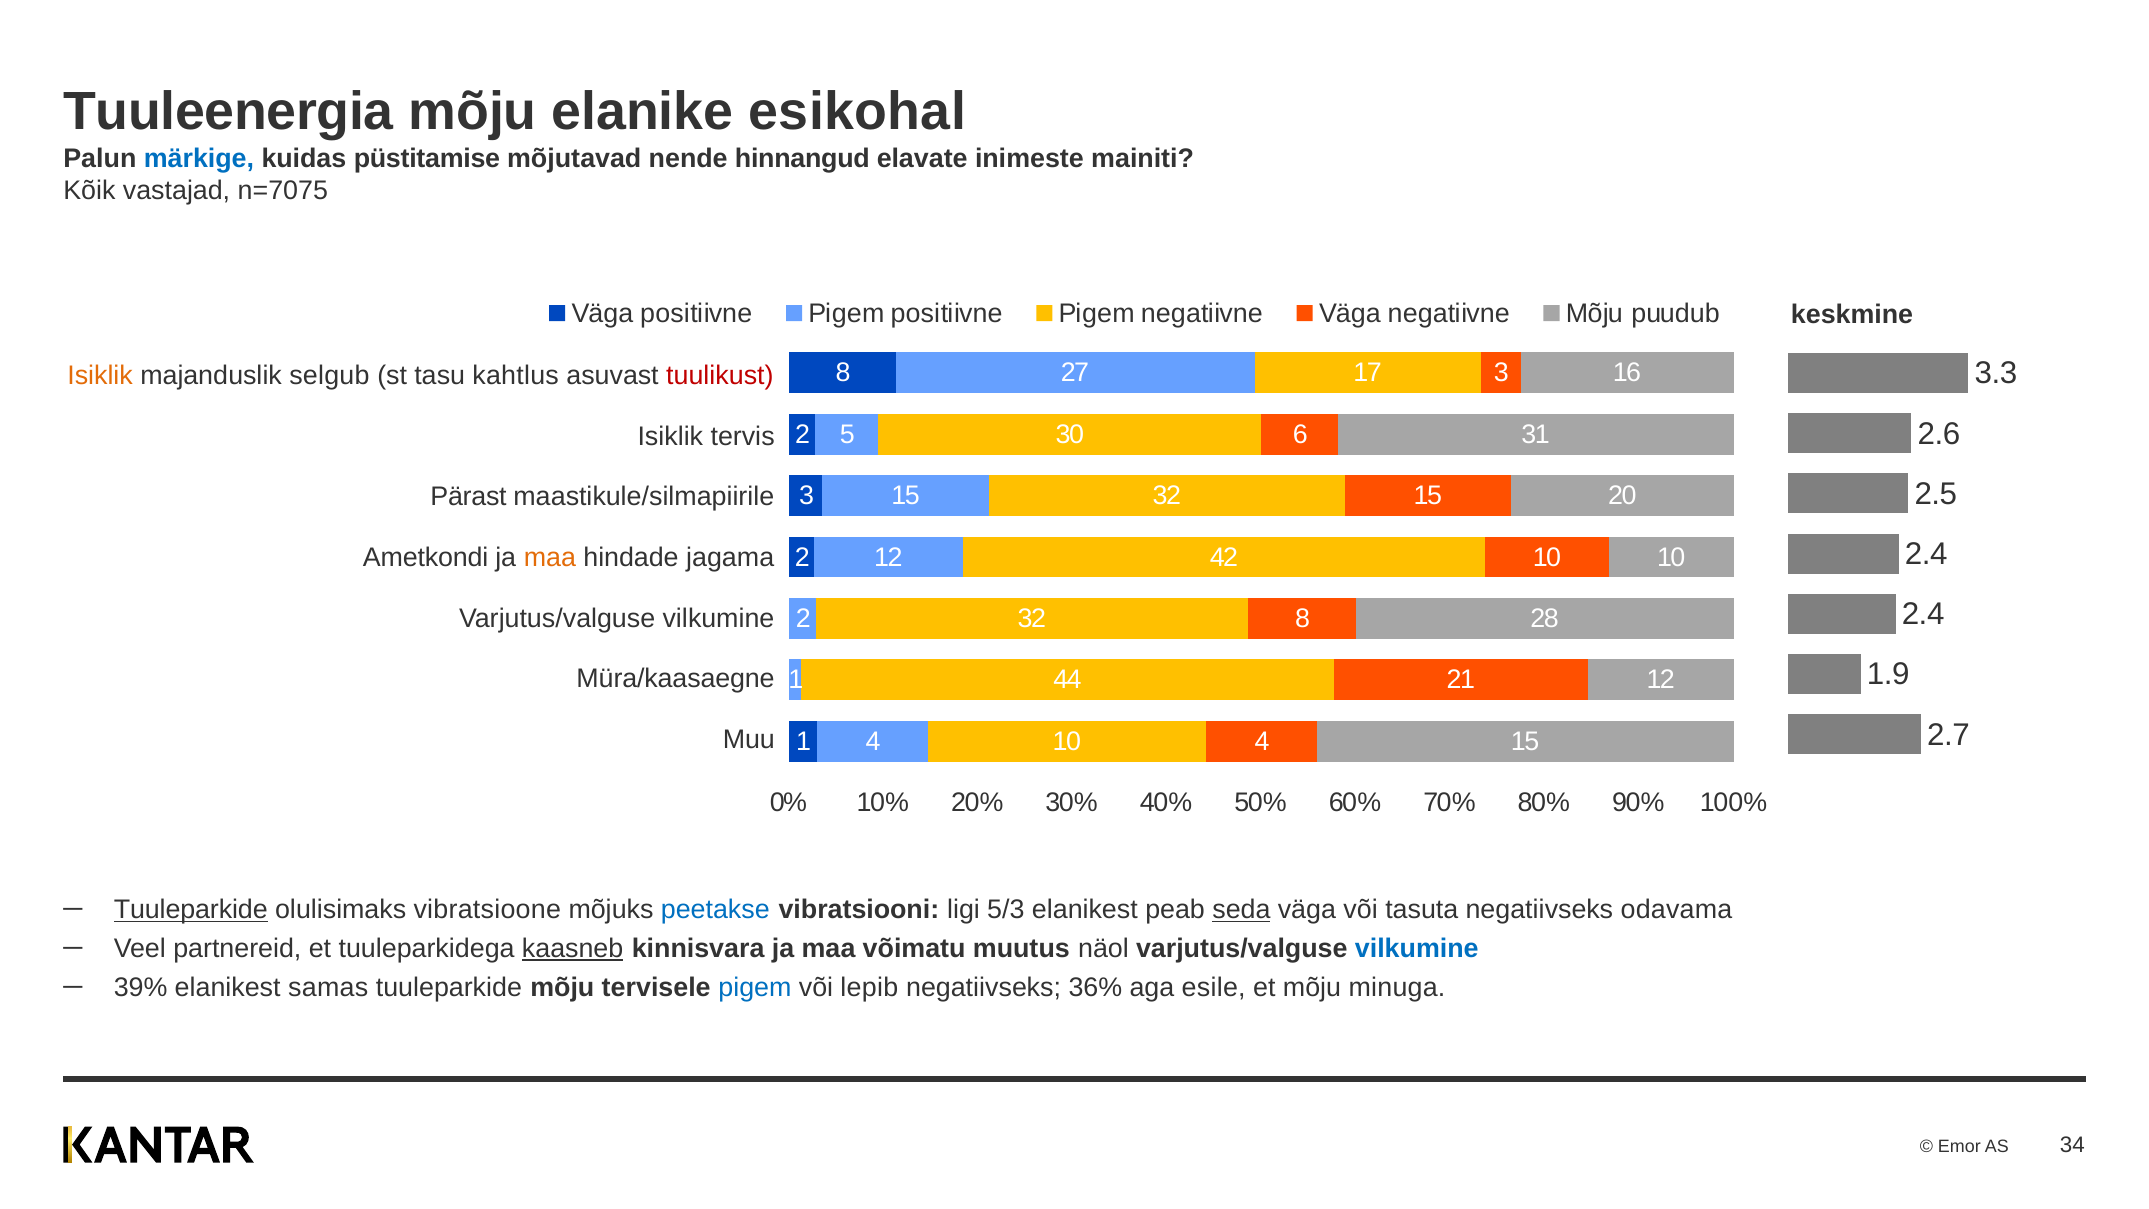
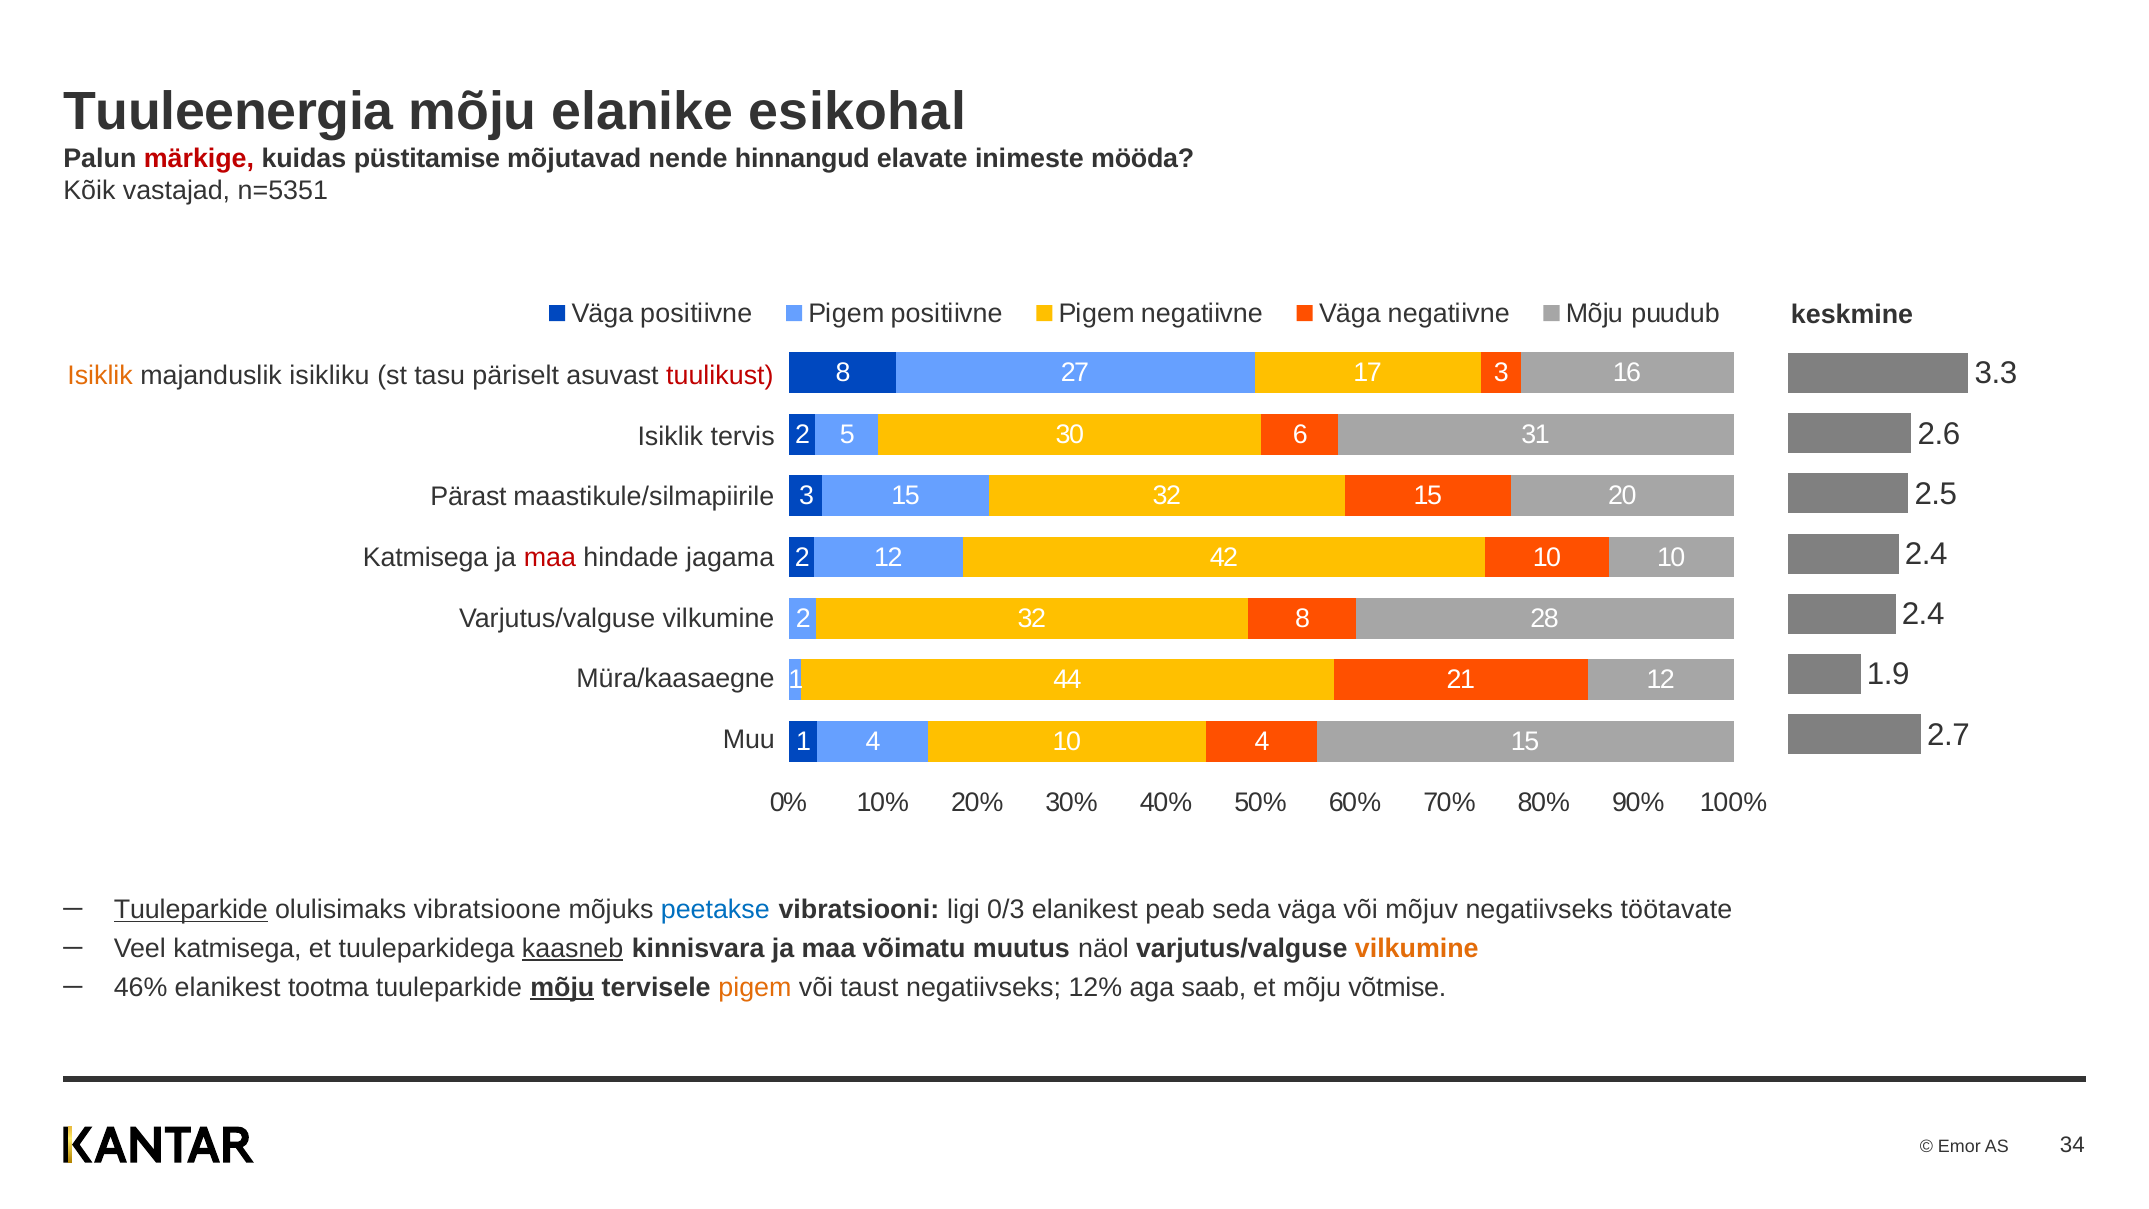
märkige colour: blue -> red (199, 158)
mainiti: mainiti -> mööda (1143, 158)
n=7075: n=7075 -> n=5351 (283, 191)
selgub: selgub -> isikliku (329, 376)
kahtlus: kahtlus -> päriselt (516, 376)
Ametkondi: Ametkondi -> Katmisega (426, 558)
maa colour: orange -> red (550, 558)
5/3: 5/3 -> 0/3 (1006, 910)
seda underline: present -> none (1241, 910)
tasuta: tasuta -> mõjuv (1422, 910)
odavama: odavama -> töötavate (1676, 910)
Veel partnereid: partnereid -> katmisega (237, 949)
vilkumine colour: blue -> orange (1417, 949)
39%: 39% -> 46% (141, 988)
samas: samas -> tootma (328, 988)
mõju underline: none -> present (562, 988)
pigem colour: blue -> orange (755, 988)
lepib: lepib -> taust (869, 988)
36%: 36% -> 12% (1095, 988)
esile: esile -> saab (1214, 988)
minuga: minuga -> võtmise (1397, 988)
